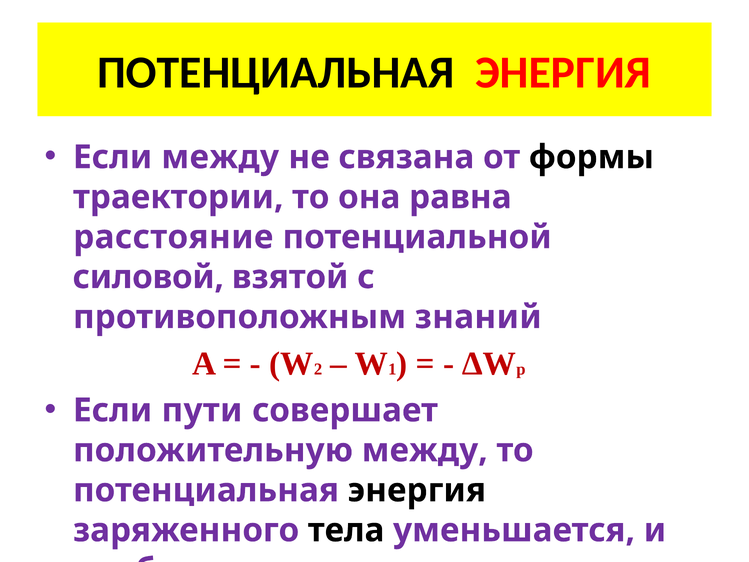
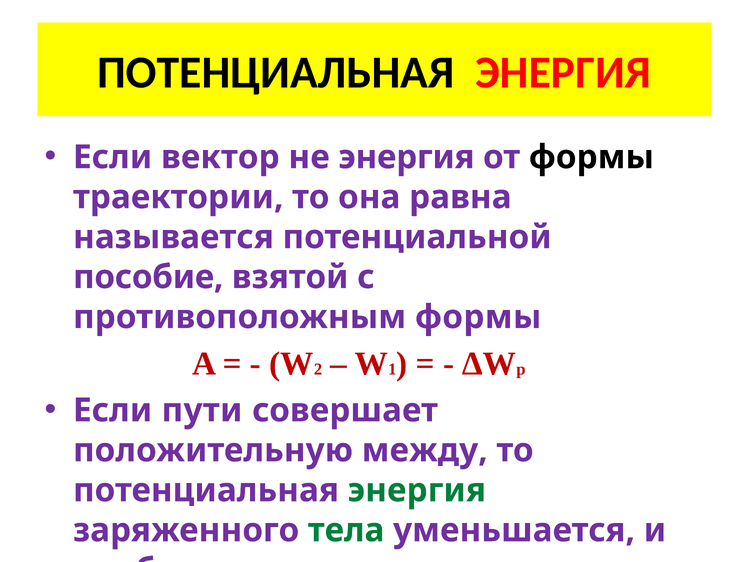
Если между: между -> вектор (220, 157)
не связана: связана -> энергия (406, 157)
расстояние: расстояние -> называется (173, 237)
силовой: силовой -> пособие (148, 277)
противоположным знаний: знаний -> формы (478, 317)
энергия colour: black -> green (417, 490)
тела colour: black -> green (346, 530)
